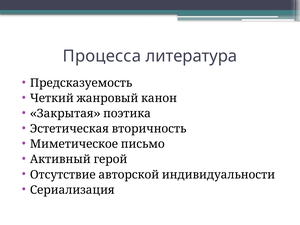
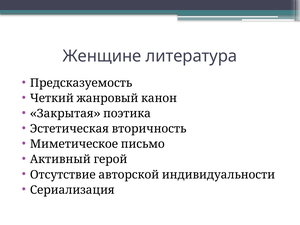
Процесса: Процесса -> Женщине (102, 56)
